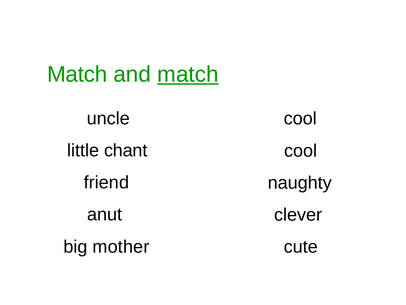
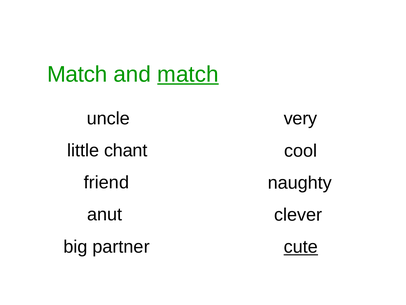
cool: cool -> very (301, 118)
mother: mother -> partner (121, 247)
cute underline: none -> present (301, 247)
